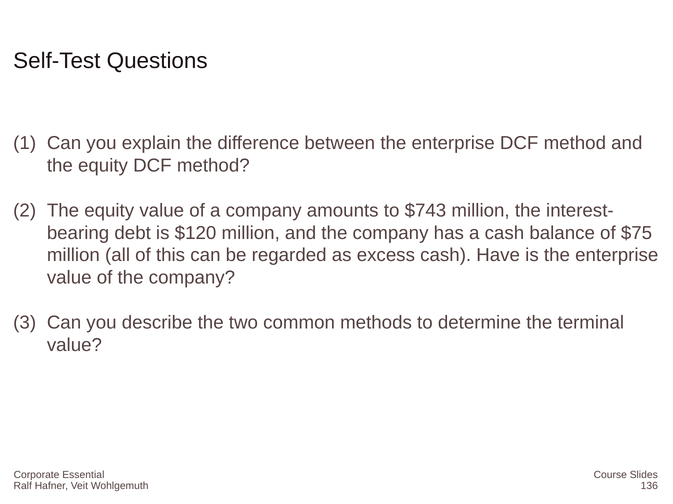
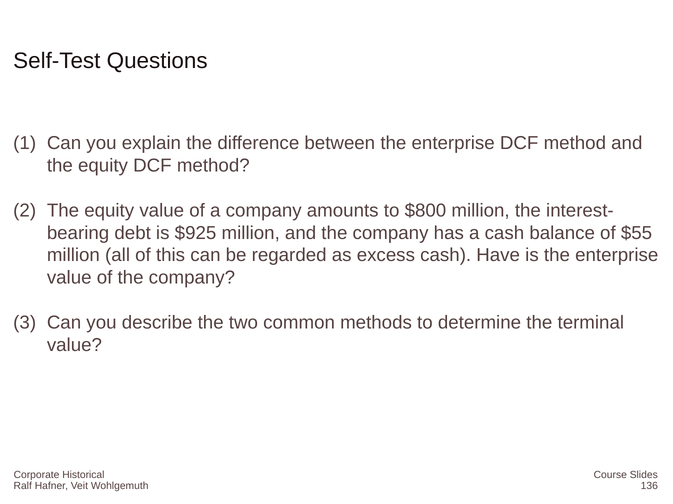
$743: $743 -> $800 (425, 211)
$120: $120 -> $925 (196, 233)
$75: $75 -> $55 (637, 233)
Essential: Essential -> Historical (83, 475)
